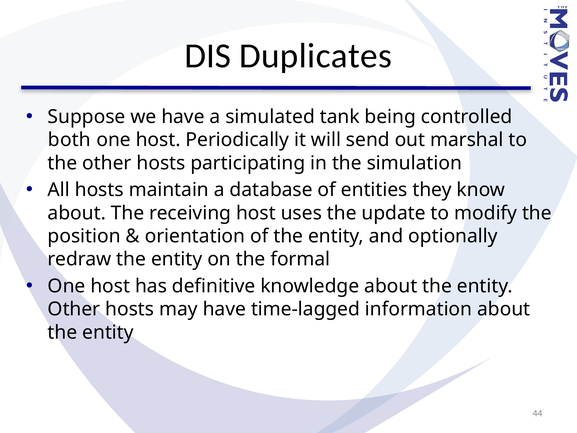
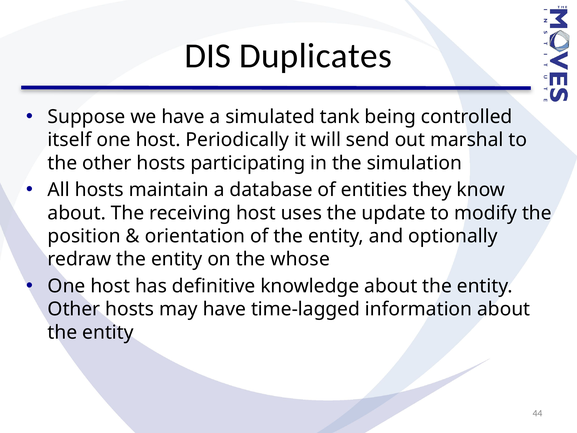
both: both -> itself (70, 140)
formal: formal -> whose (300, 259)
